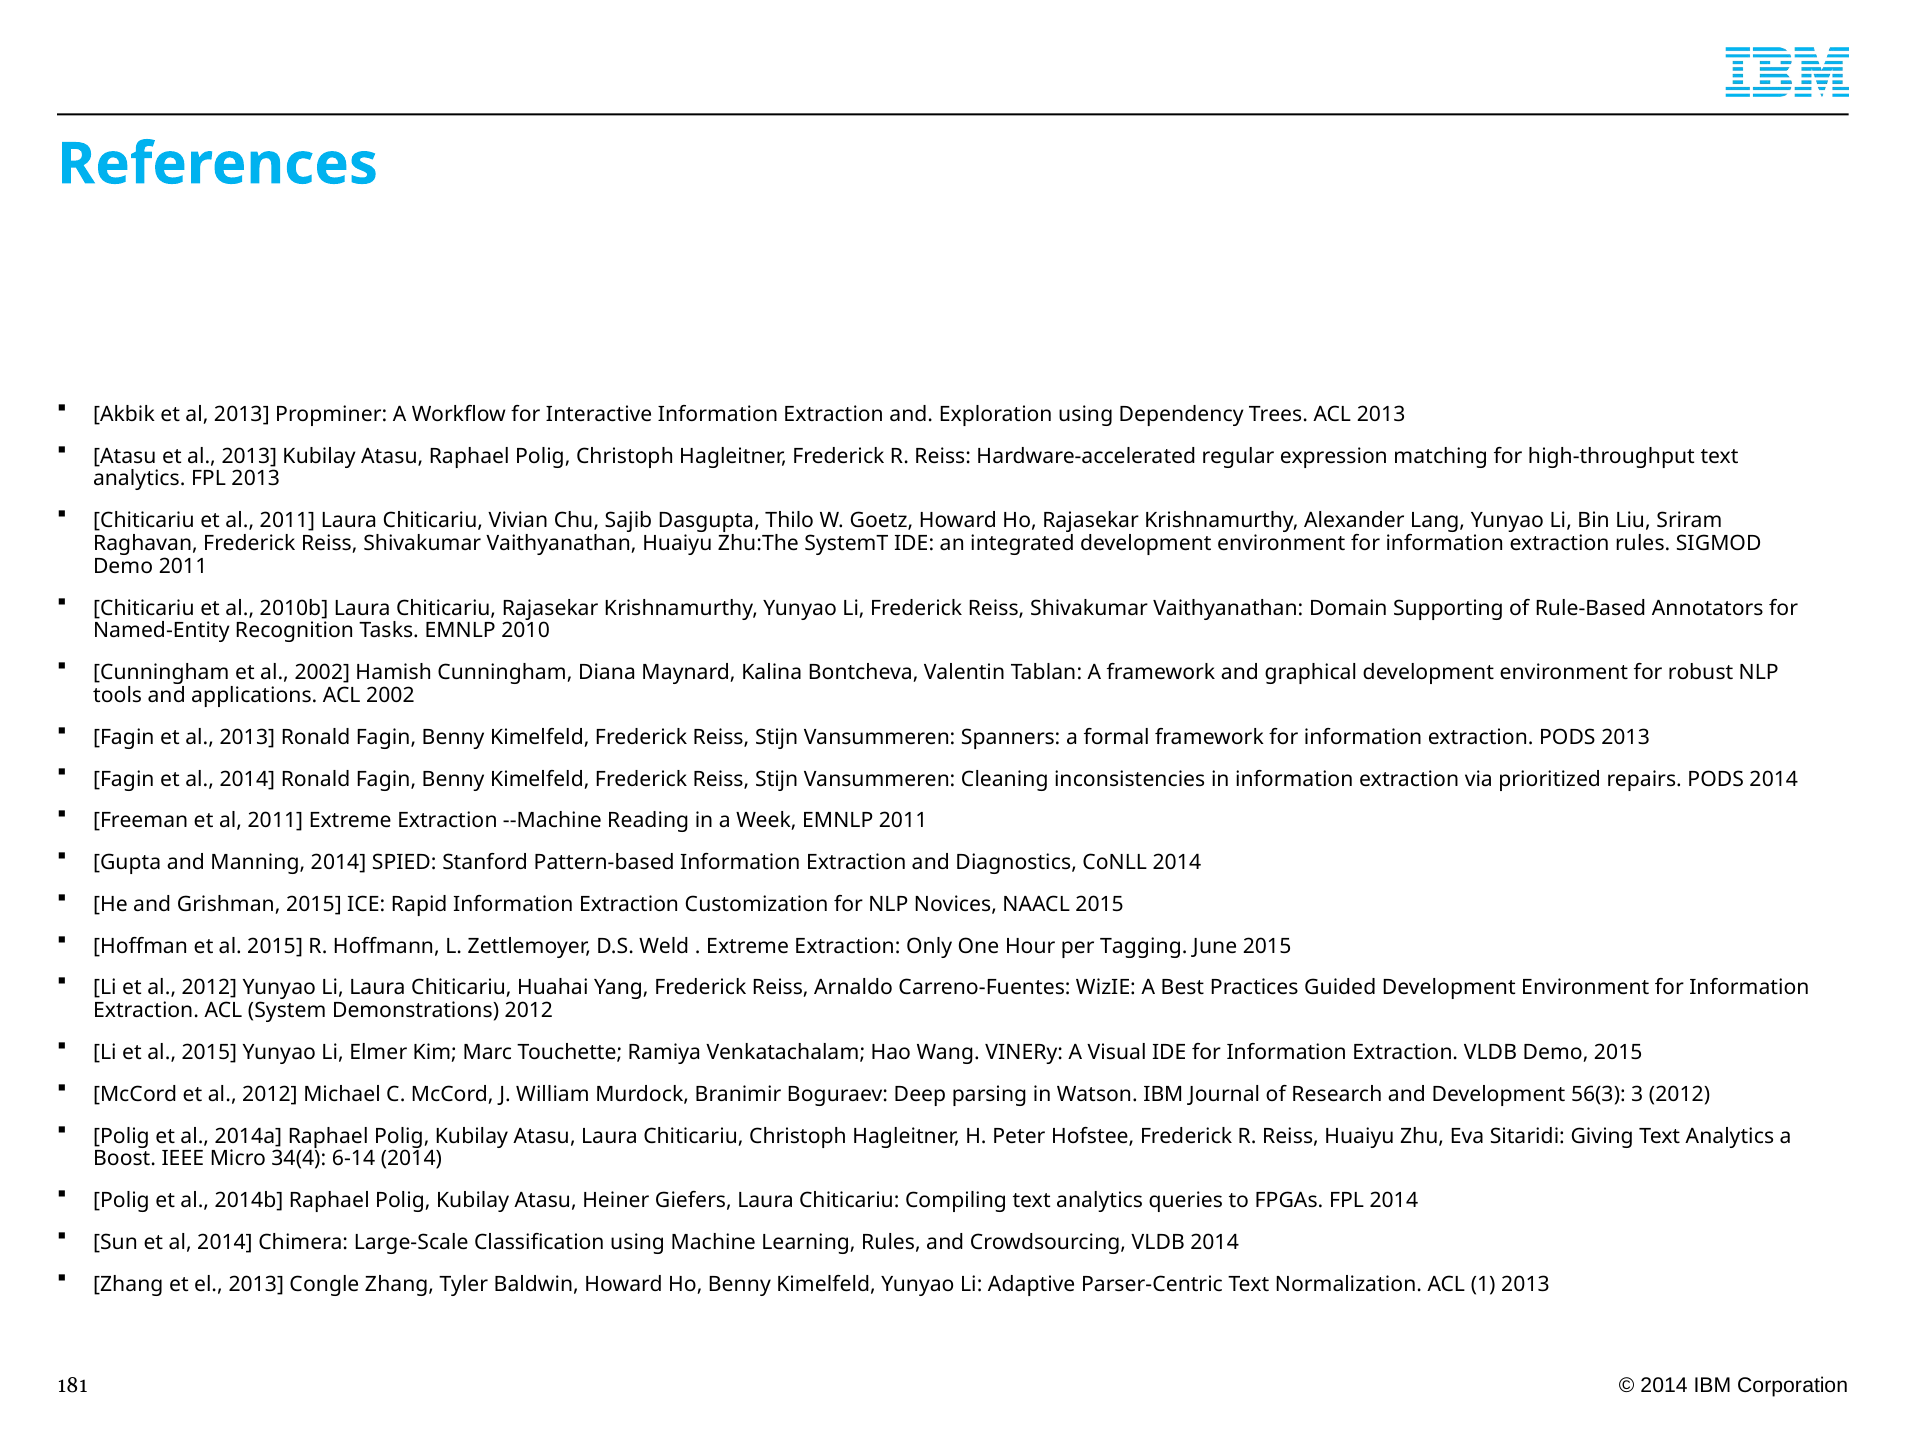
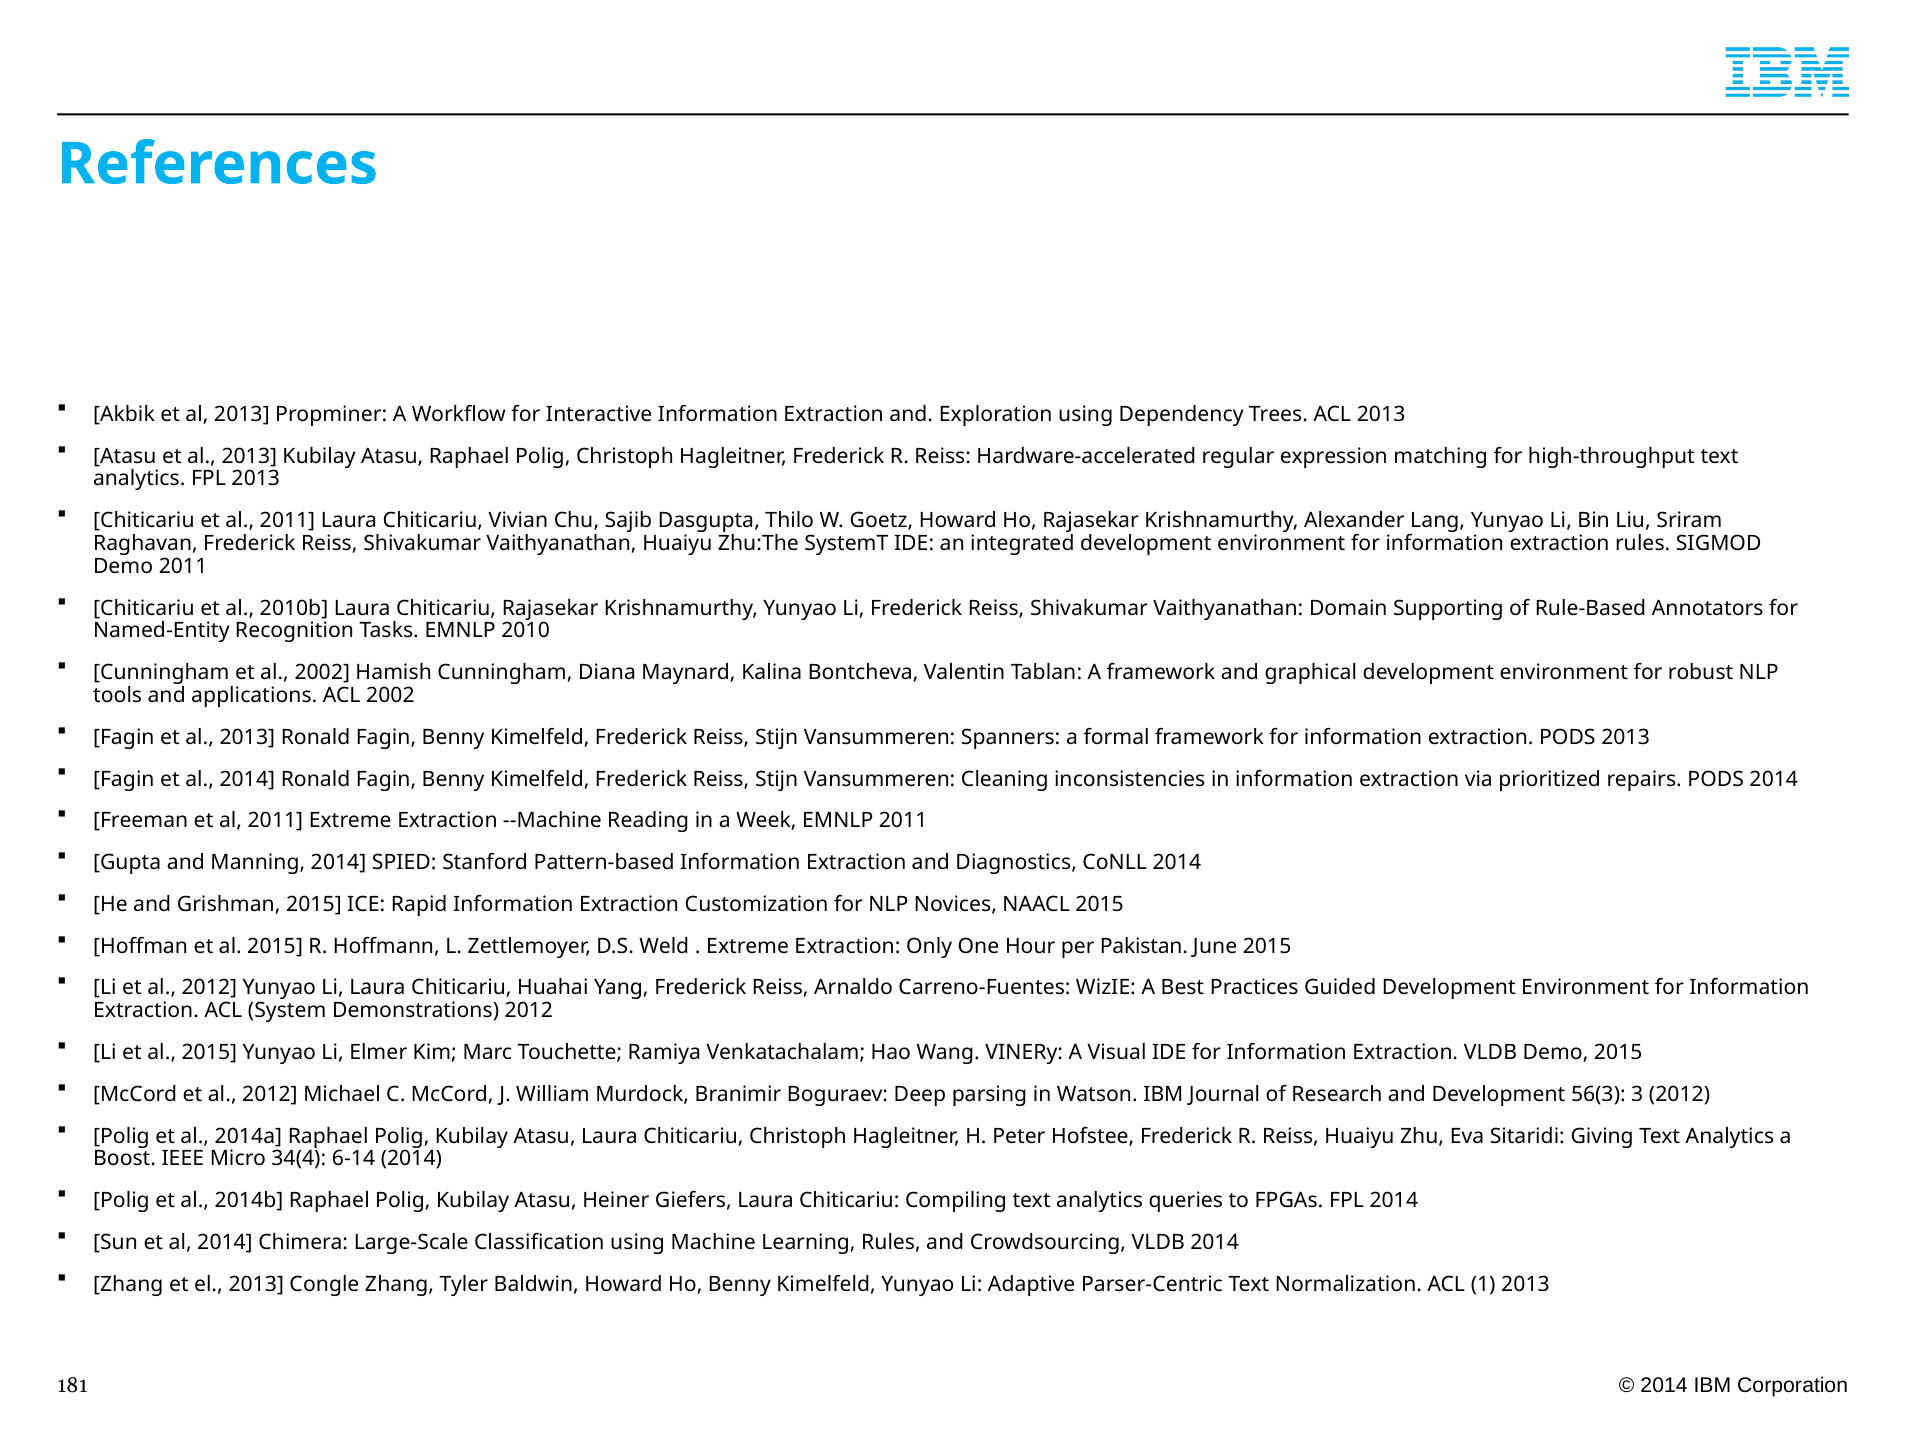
Tagging: Tagging -> Pakistan (1144, 947)
